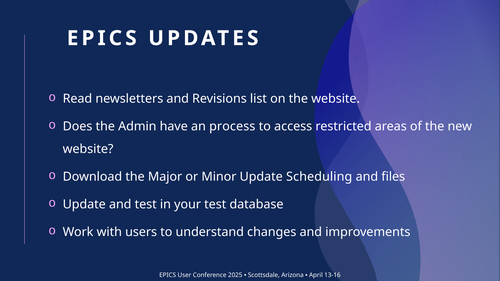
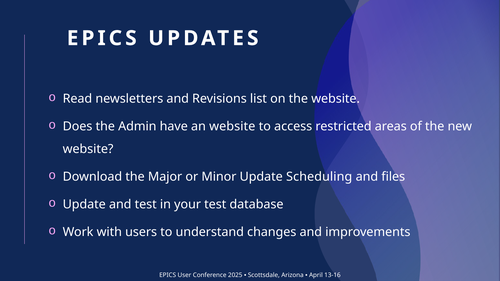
an process: process -> website (232, 127)
